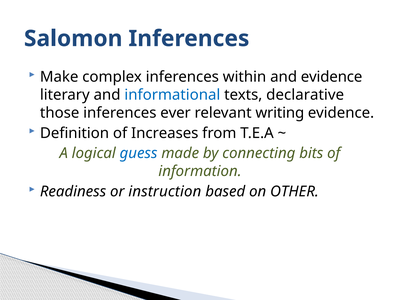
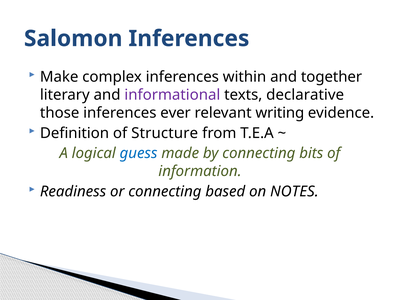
and evidence: evidence -> together (332, 77)
informational colour: blue -> purple (172, 95)
Increases: Increases -> Structure (165, 133)
or instruction: instruction -> connecting (165, 192)
OTHER: OTHER -> NOTES (294, 192)
